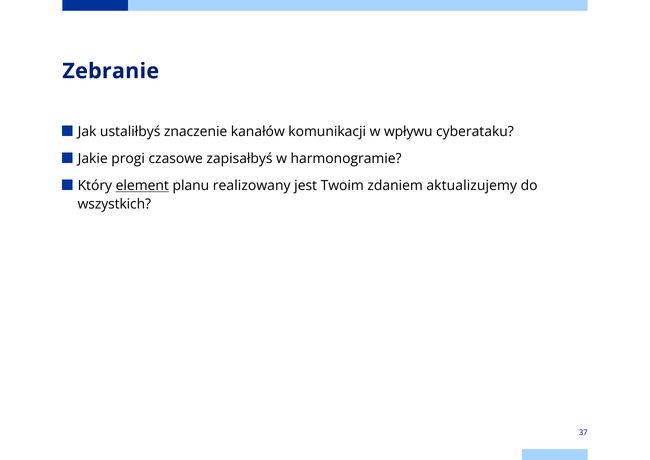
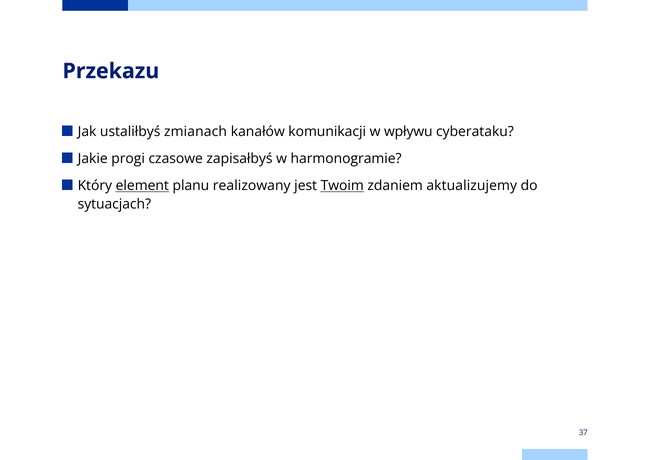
Zebranie: Zebranie -> Przekazu (111, 71)
znaczenie: znaczenie -> zmianach (196, 132)
Twoim underline: none -> present (342, 186)
wszystkich: wszystkich -> sytuacjach (114, 204)
